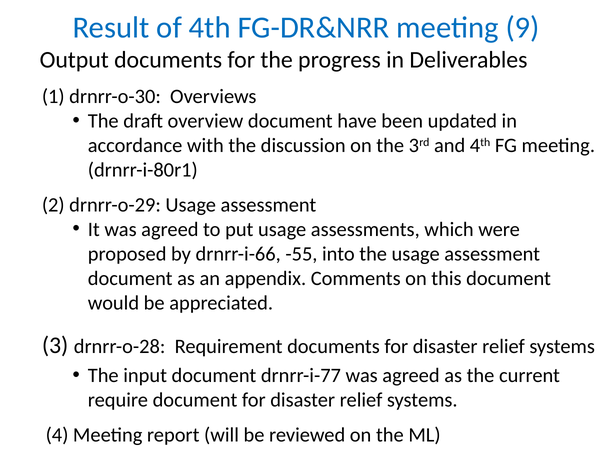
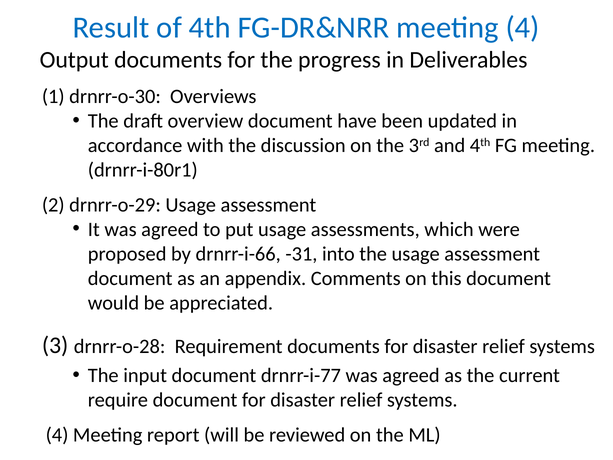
meeting 9: 9 -> 4 (523, 28)
-55: -55 -> -31 (301, 254)
